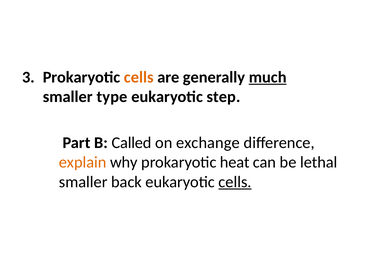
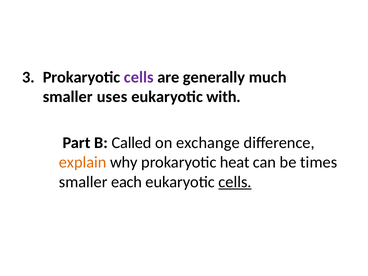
cells colour: orange -> purple (139, 77)
much underline: present -> none (268, 77)
type: type -> uses (112, 97)
step: step -> with (224, 97)
lethal: lethal -> times (319, 162)
back: back -> each (127, 182)
